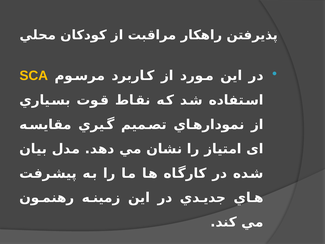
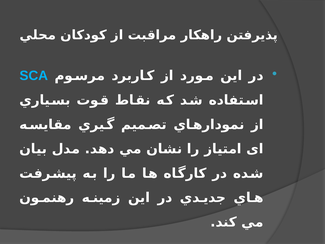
SCA colour: yellow -> light blue (34, 76)
